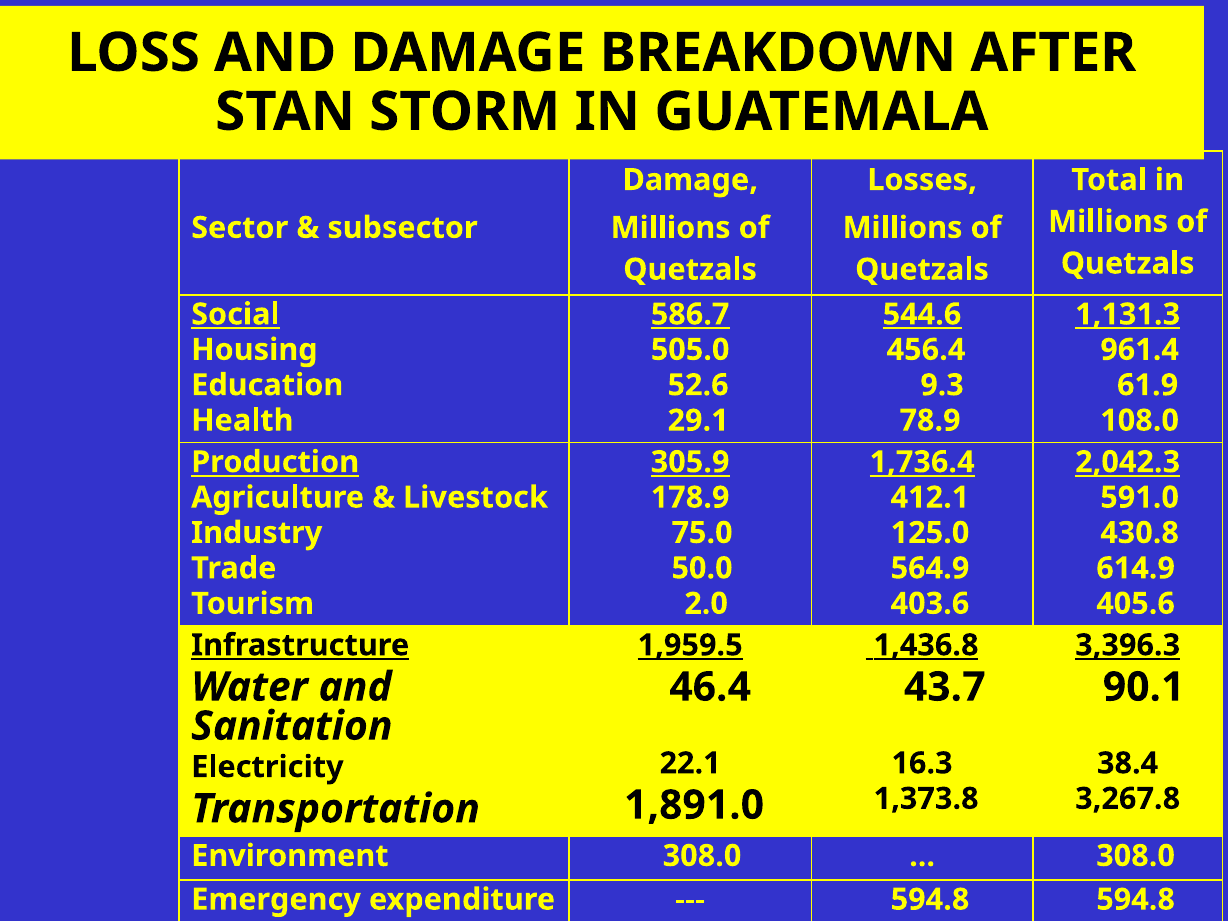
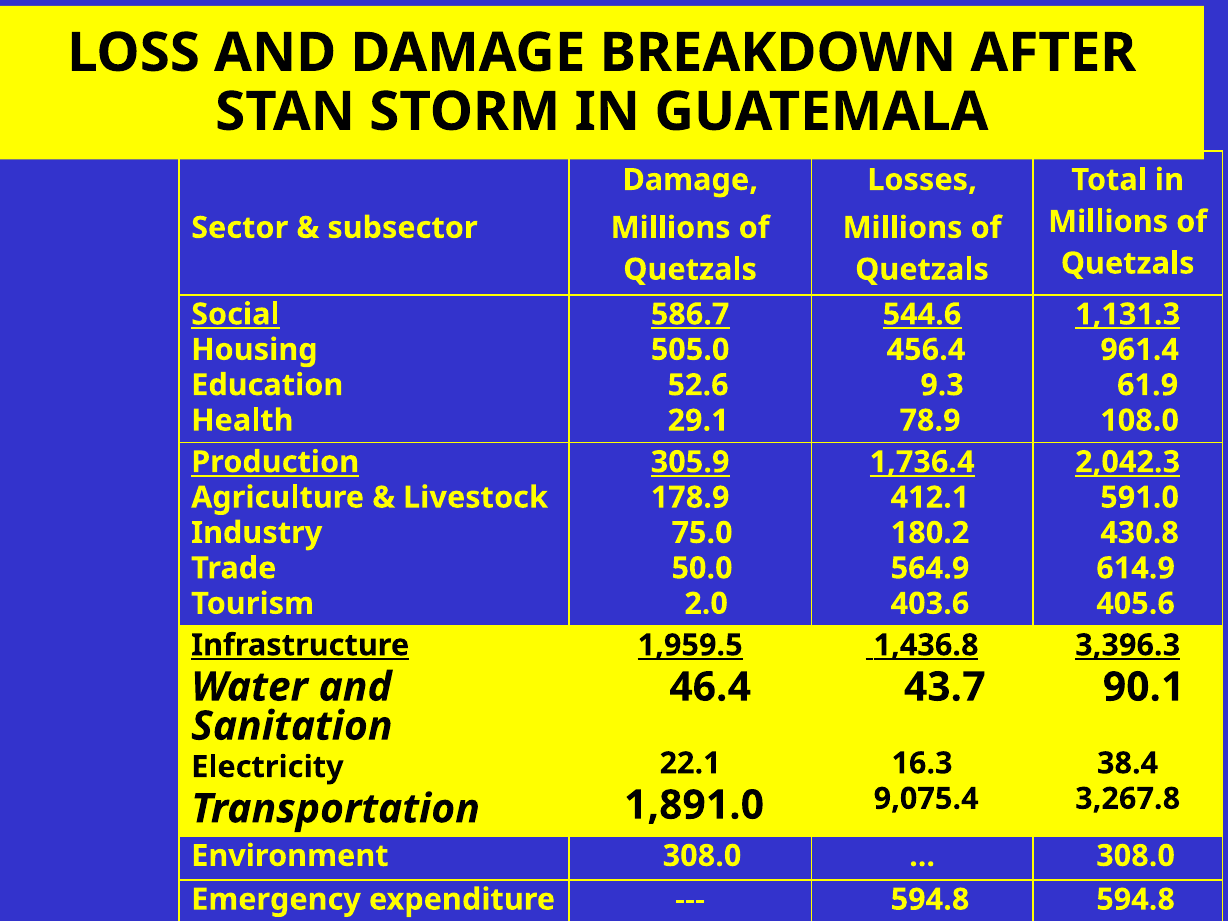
125.0: 125.0 -> 180.2 (930, 533)
1,373.8: 1,373.8 -> 9,075.4 (926, 799)
